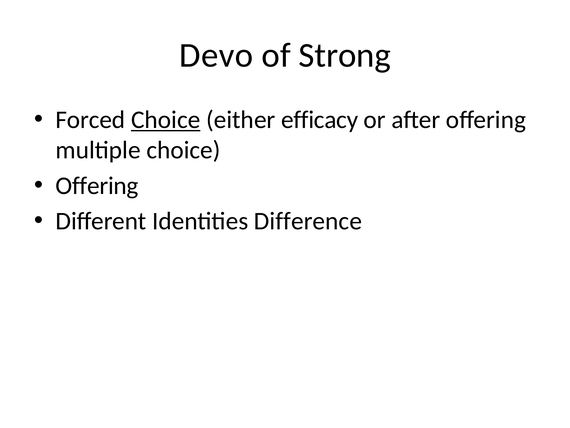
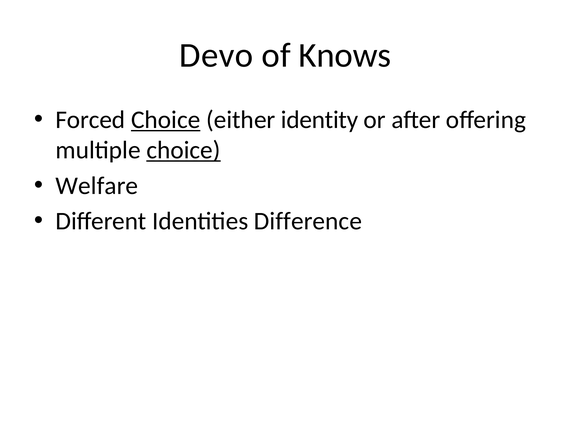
Strong: Strong -> Knows (345, 55)
efficacy: efficacy -> identity (320, 120)
choice underline: none -> present (184, 150)
Offering: Offering -> Welfare (97, 185)
